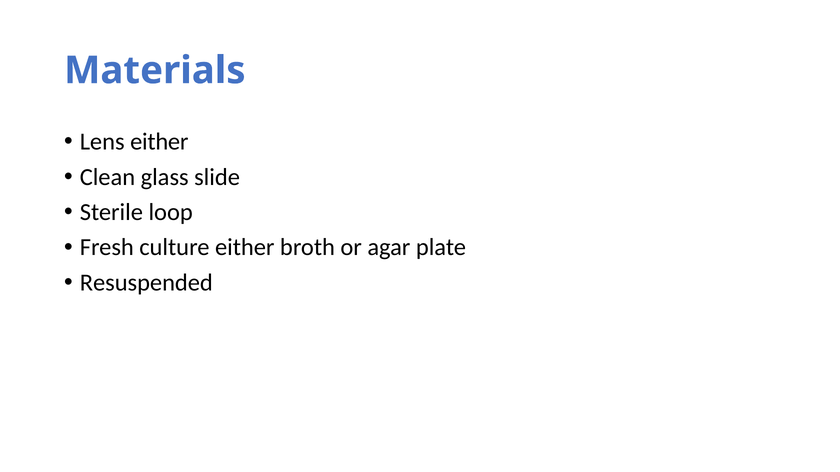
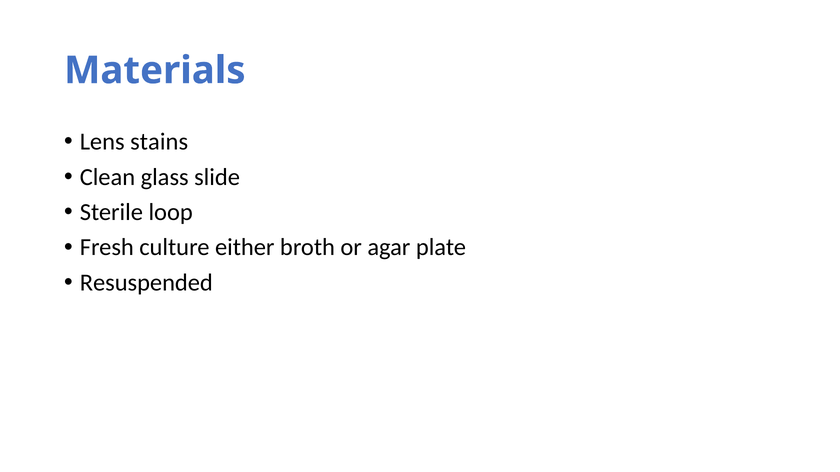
Lens either: either -> stains (159, 142)
